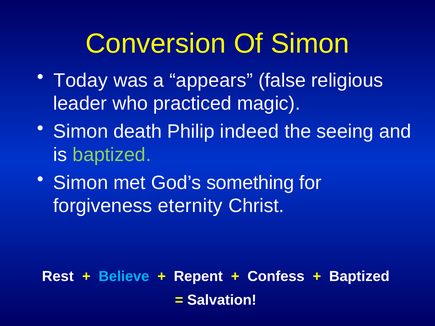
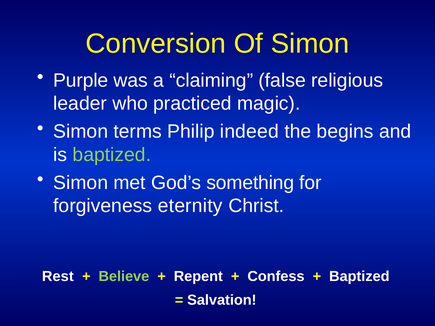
Today: Today -> Purple (81, 80)
appears: appears -> claiming (211, 80)
death: death -> terms (138, 132)
seeing: seeing -> begins (345, 132)
Believe colour: light blue -> light green (124, 276)
